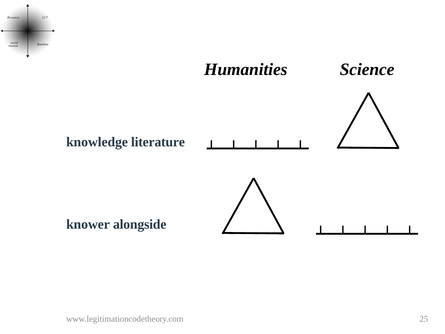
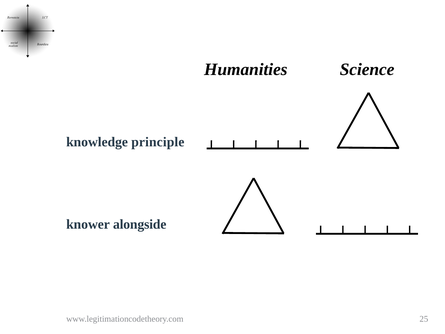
literature: literature -> principle (158, 142)
